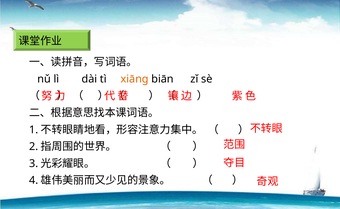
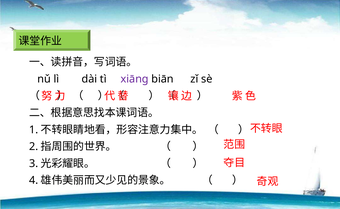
xiānɡ colour: orange -> purple (135, 79)
